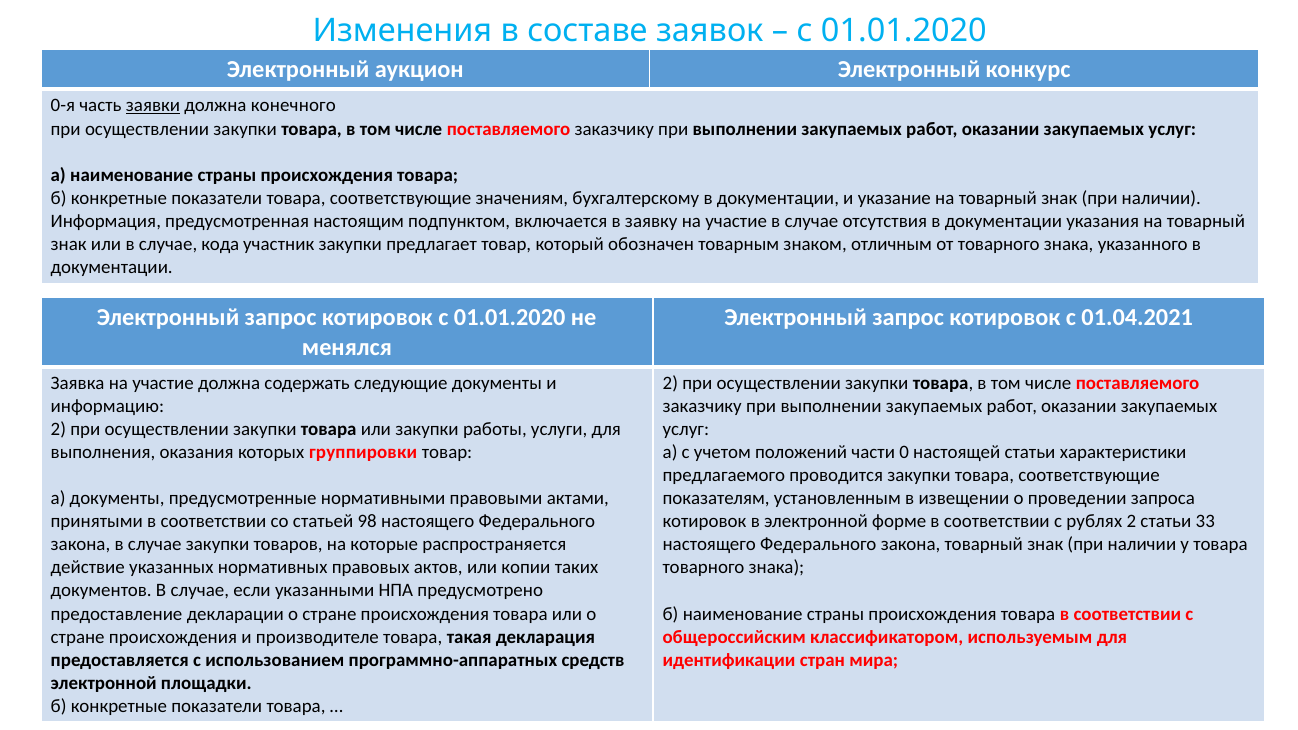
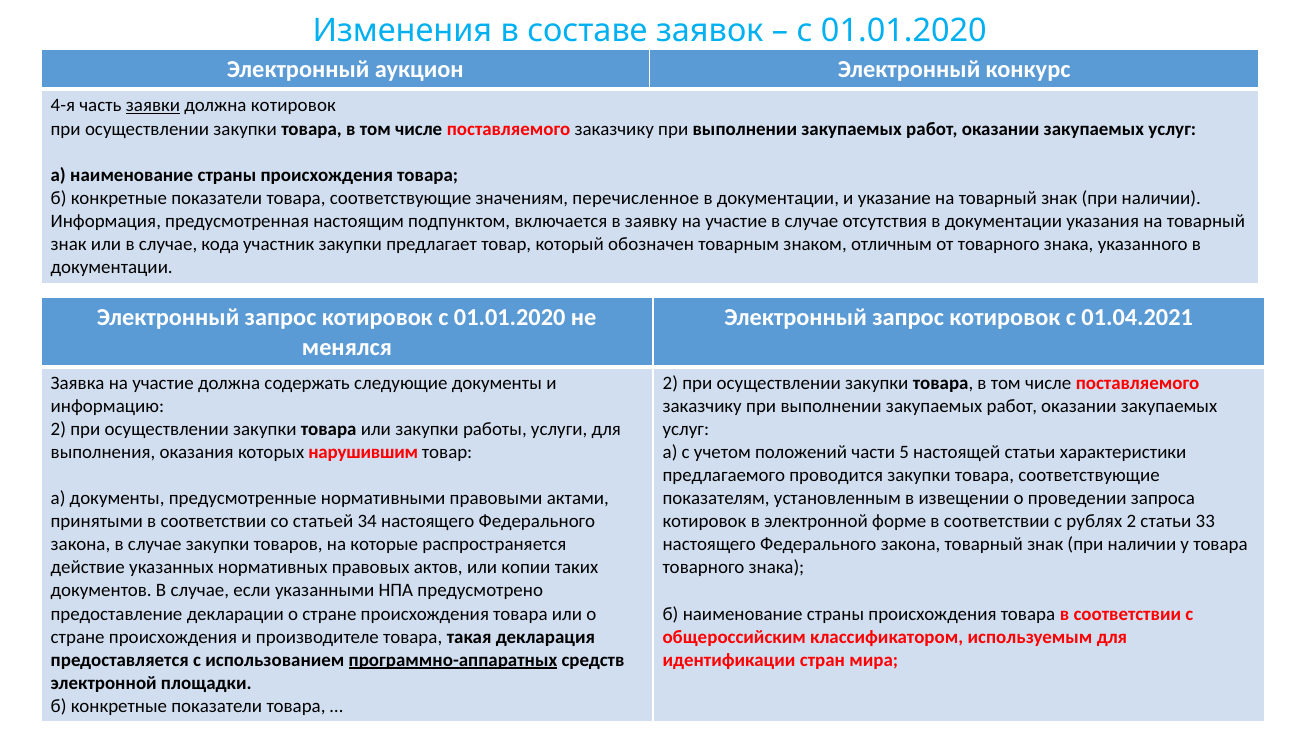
0-я: 0-я -> 4-я (63, 106)
должна конечного: конечного -> котировок (293, 106)
бухгалтерскому: бухгалтерскому -> перечисленное (636, 198)
группировки: группировки -> нарушившим (363, 453)
0: 0 -> 5 (904, 453)
98: 98 -> 34 (367, 522)
программно-аппаратных underline: none -> present (453, 660)
